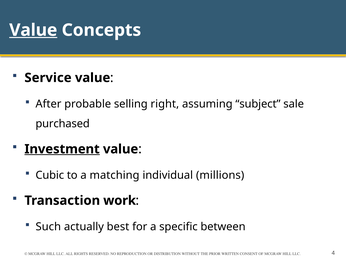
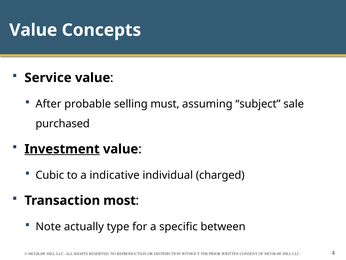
Value underline: present -> none (33, 30)
right: right -> must (165, 104)
matching: matching -> indicative (115, 175)
millions: millions -> charged (220, 175)
work: work -> most (120, 200)
Such: Such -> Note (48, 226)
best: best -> type (118, 226)
